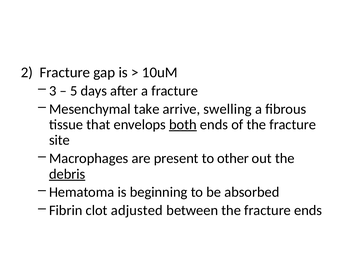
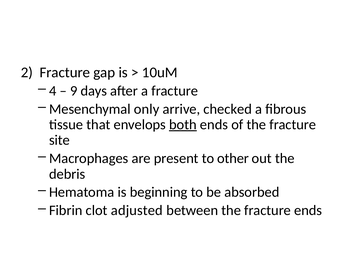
3: 3 -> 4 (53, 91)
5: 5 -> 9 (74, 91)
take: take -> only (147, 109)
swelling: swelling -> checked (228, 109)
debris underline: present -> none (67, 174)
